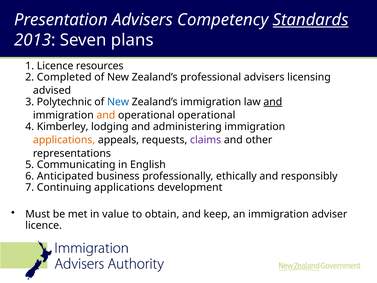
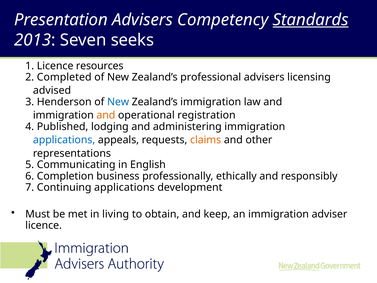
plans: plans -> seeks (132, 40)
Polytechnic: Polytechnic -> Henderson (64, 102)
and underline: present -> none (273, 102)
operational operational: operational -> registration (207, 115)
Kimberley: Kimberley -> Published (63, 126)
applications colour: orange -> blue (64, 140)
claims colour: purple -> orange (206, 140)
Anticipated: Anticipated -> Completion (65, 176)
value: value -> living (116, 214)
